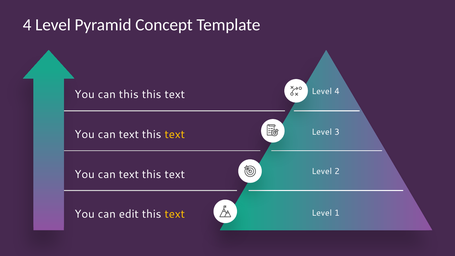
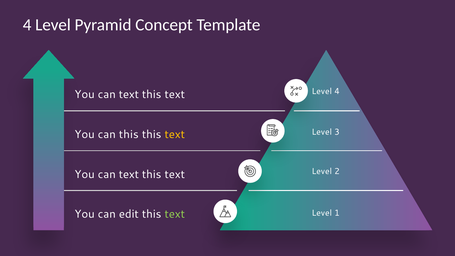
this: this -> text (129, 94)
text: text -> this (129, 134)
text colour: yellow -> light green (175, 214)
